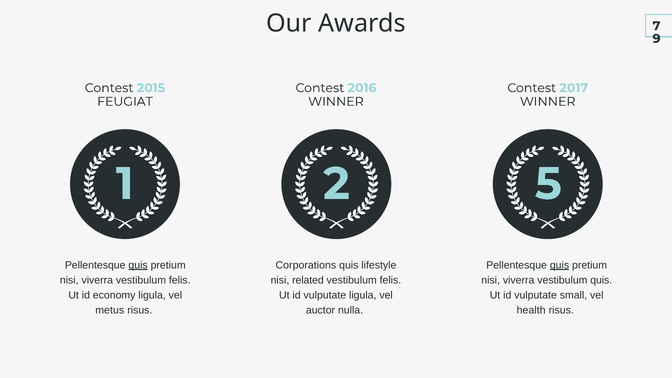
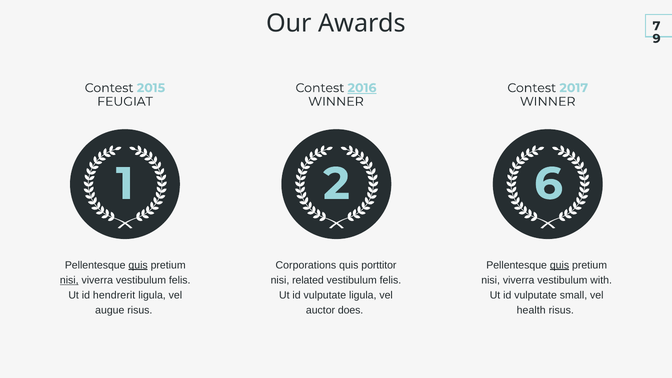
2016 underline: none -> present (362, 88)
5: 5 -> 6 (549, 184)
lifestyle: lifestyle -> porttitor (379, 265)
nisi underline: none -> present (69, 280)
vestibulum quis: quis -> with (601, 280)
economy: economy -> hendrerit (114, 295)
metus: metus -> augue (110, 310)
nulla: nulla -> does (351, 310)
